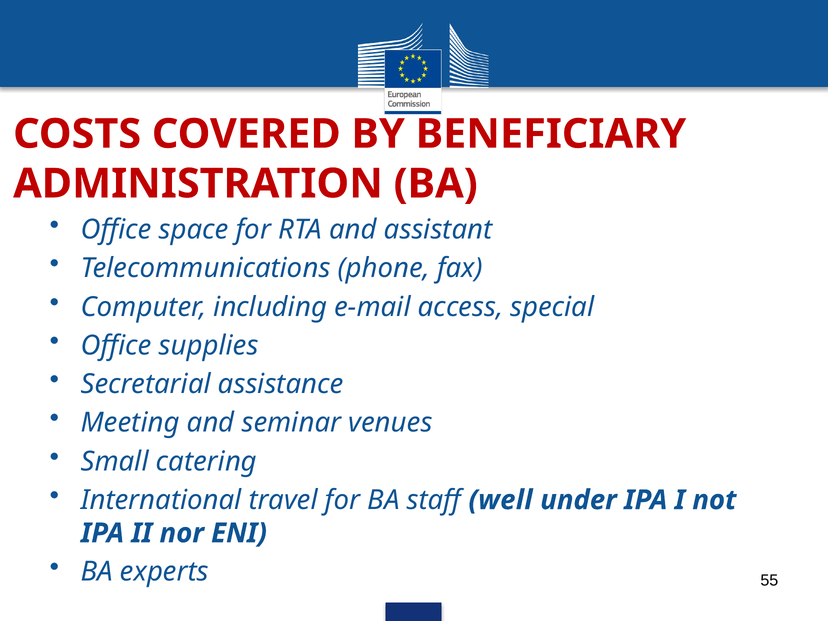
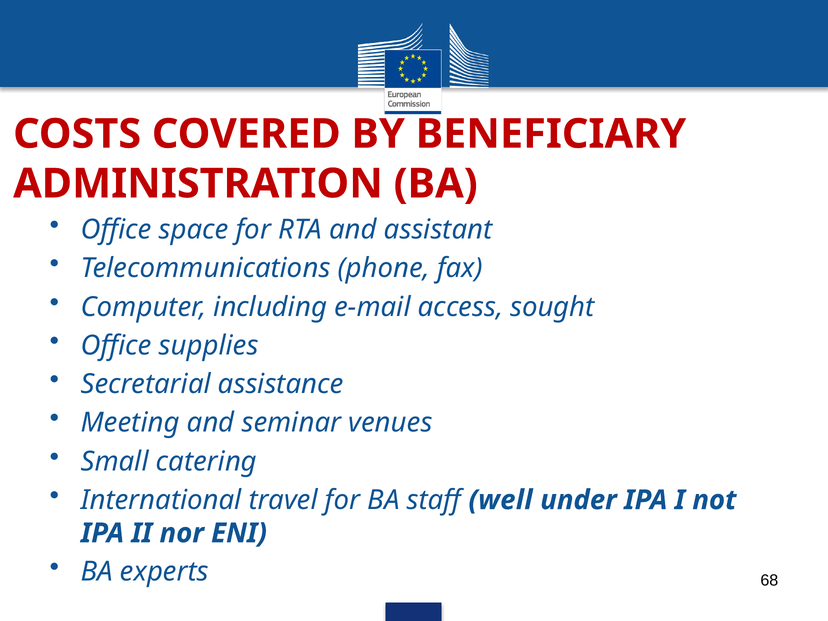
special: special -> sought (552, 307)
55: 55 -> 68 (769, 580)
